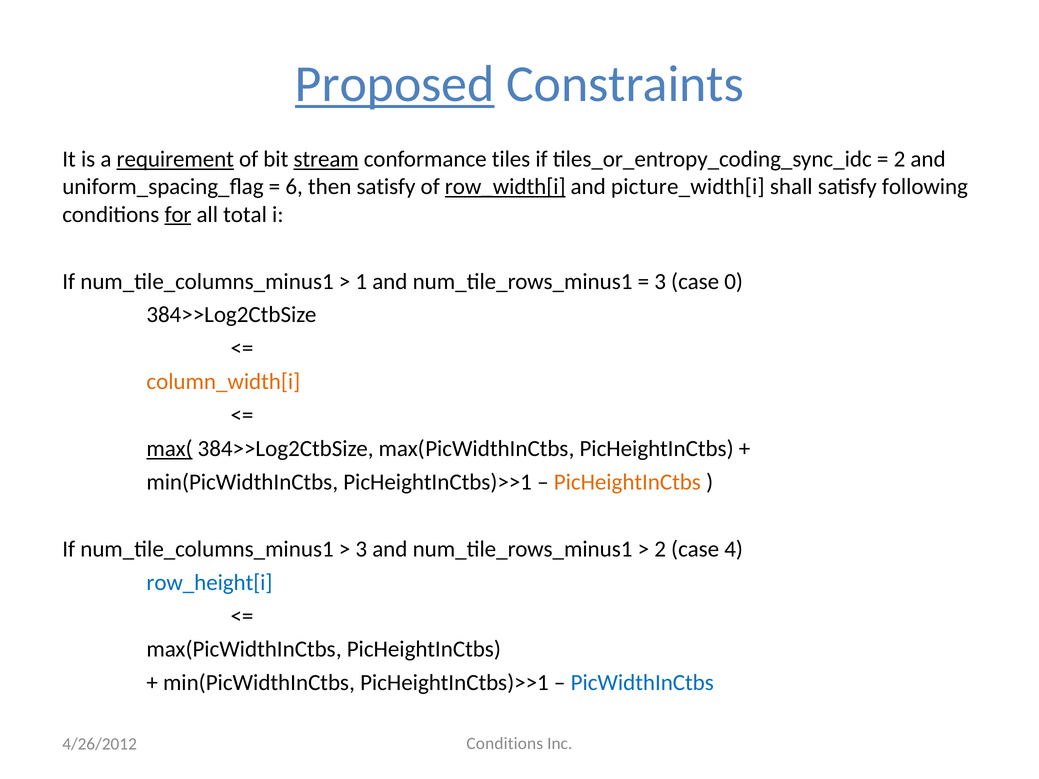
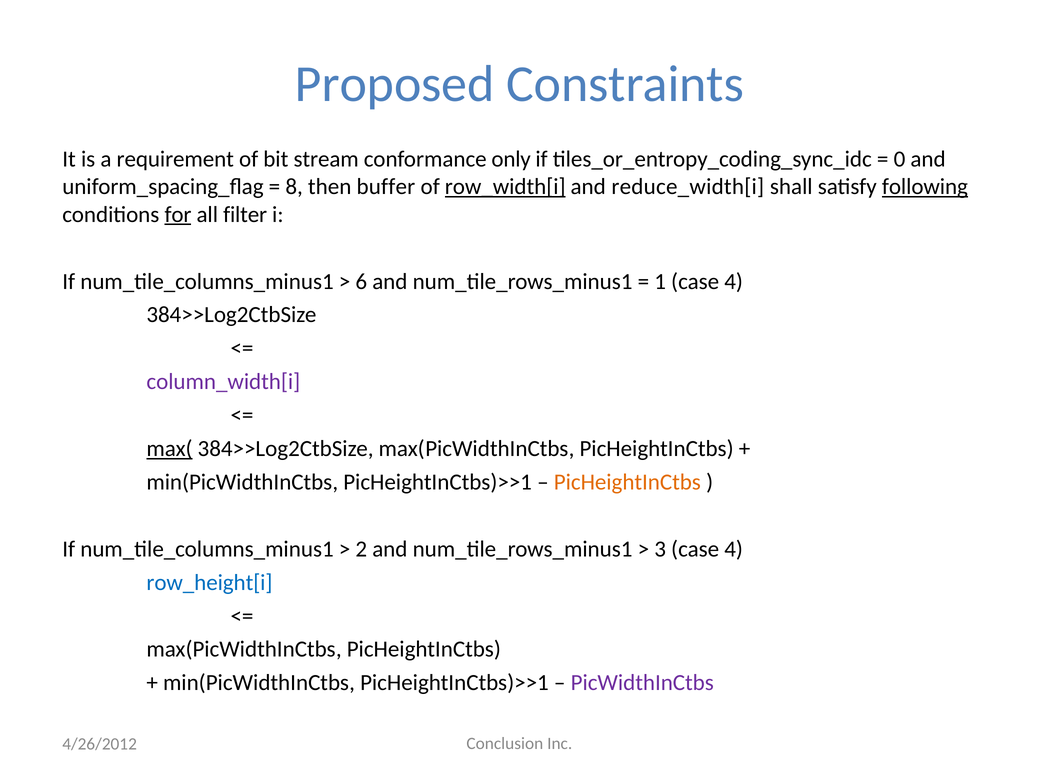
Proposed underline: present -> none (395, 84)
requirement underline: present -> none (175, 159)
stream underline: present -> none (326, 159)
tiles: tiles -> only (511, 159)
2: 2 -> 0 (900, 159)
6: 6 -> 8 (294, 187)
then satisfy: satisfy -> buffer (386, 187)
picture_width[i: picture_width[i -> reduce_width[i (688, 187)
following underline: none -> present (925, 187)
total: total -> filter (245, 215)
1: 1 -> 6 (361, 282)
3: 3 -> 1 (660, 282)
0: 0 -> 4 (734, 282)
column_width[i colour: orange -> purple (223, 382)
3: 3 -> 2 (361, 549)
2: 2 -> 3 (660, 549)
PicWidthInCtbs colour: blue -> purple (642, 683)
Conditions: Conditions -> Conclusion (505, 744)
